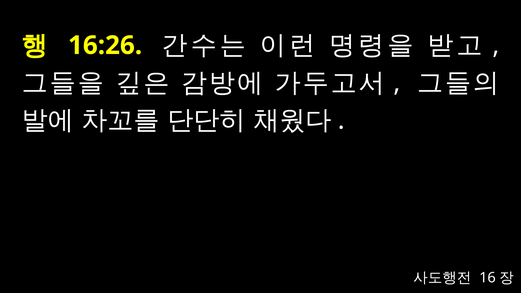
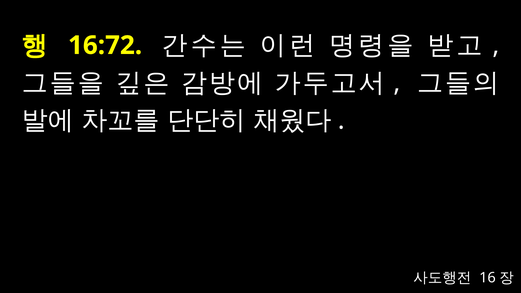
16:26: 16:26 -> 16:72 (105, 45)
